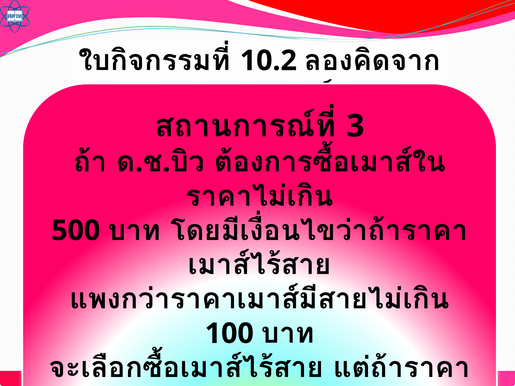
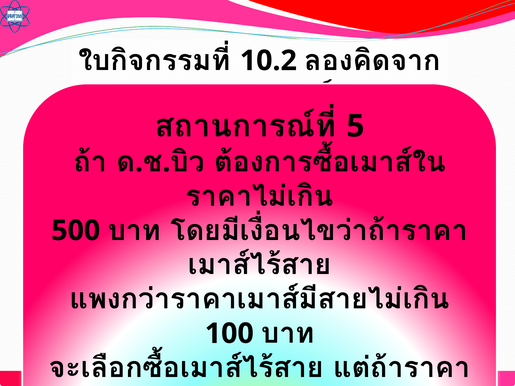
3: 3 -> 5 (355, 126)
